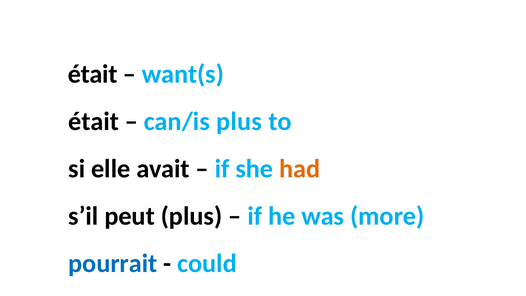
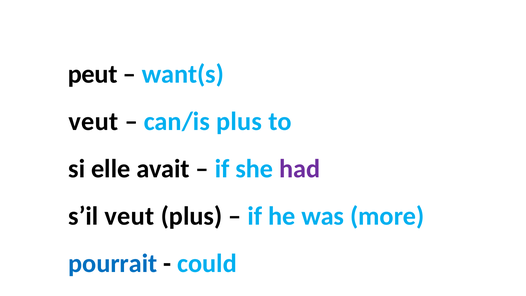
était: était -> peut (93, 74)
était: était -> veut (93, 121)
had colour: orange -> purple (300, 169)
s’il peut: peut -> veut (129, 216)
